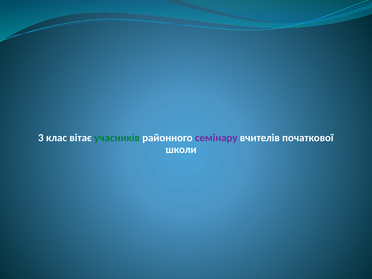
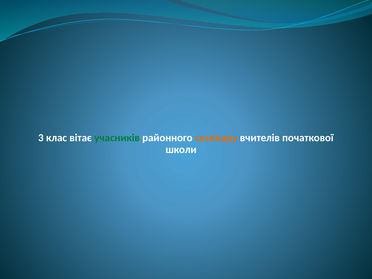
семінару colour: purple -> orange (216, 138)
